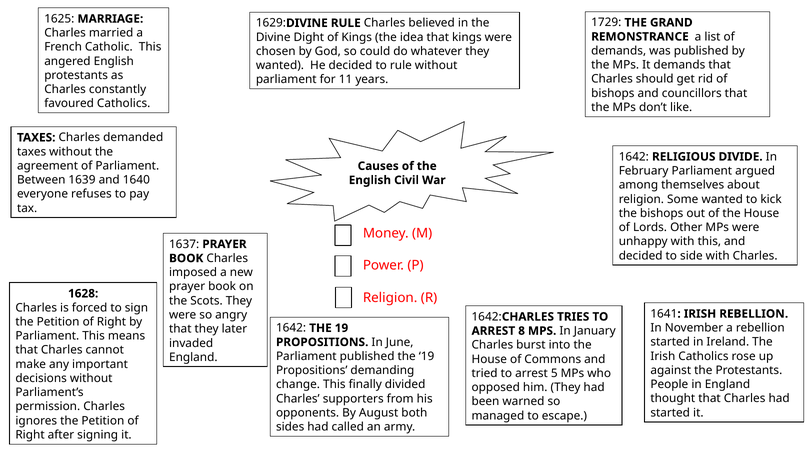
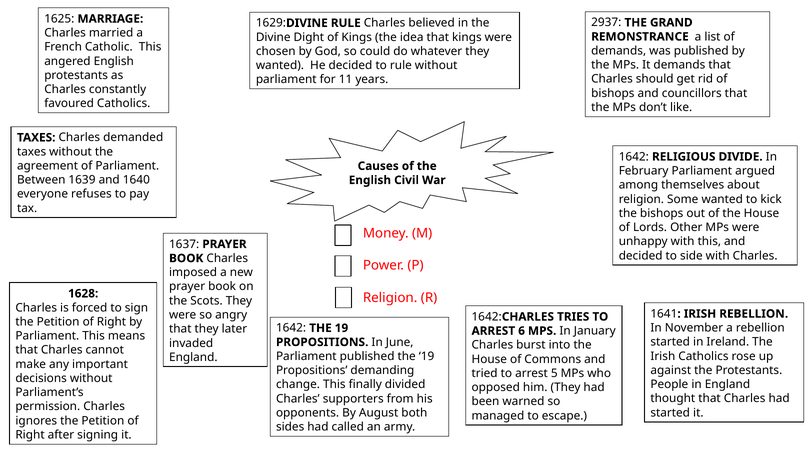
1729: 1729 -> 2937 (606, 23)
8: 8 -> 6 (522, 331)
